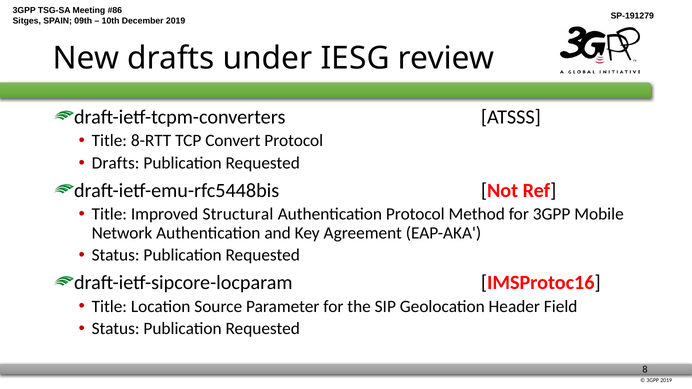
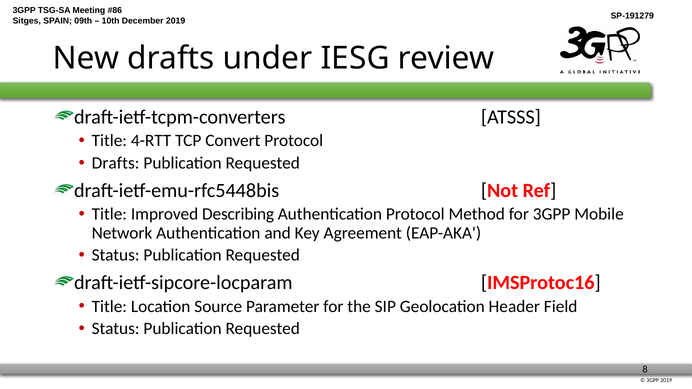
8-RTT: 8-RTT -> 4-RTT (151, 141)
Structural: Structural -> Describing (238, 214)
